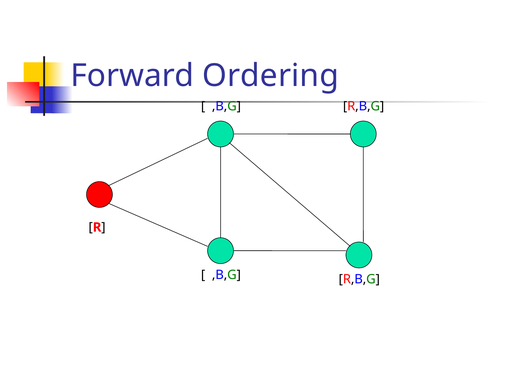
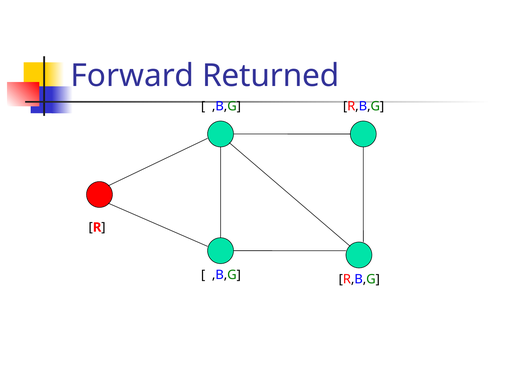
Ordering: Ordering -> Returned (271, 76)
